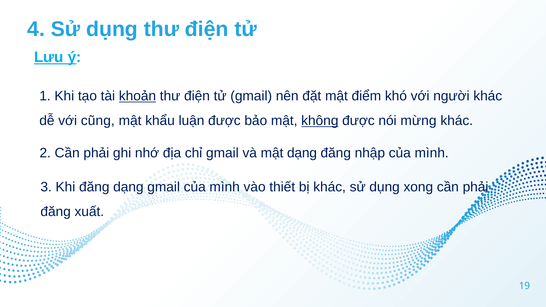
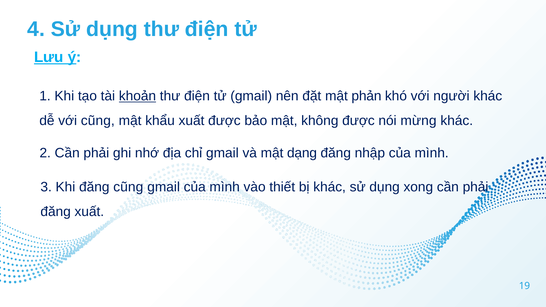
điểm: điểm -> phản (366, 96)
khẩu luận: luận -> xuất (191, 121)
không underline: present -> none (320, 121)
đăng dạng: dạng -> cũng (128, 187)
